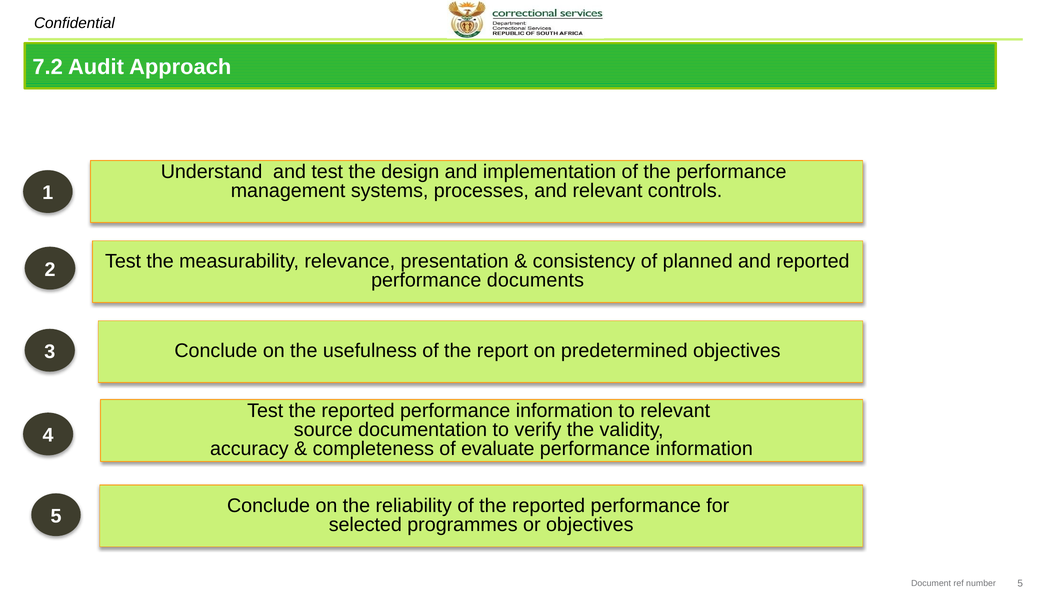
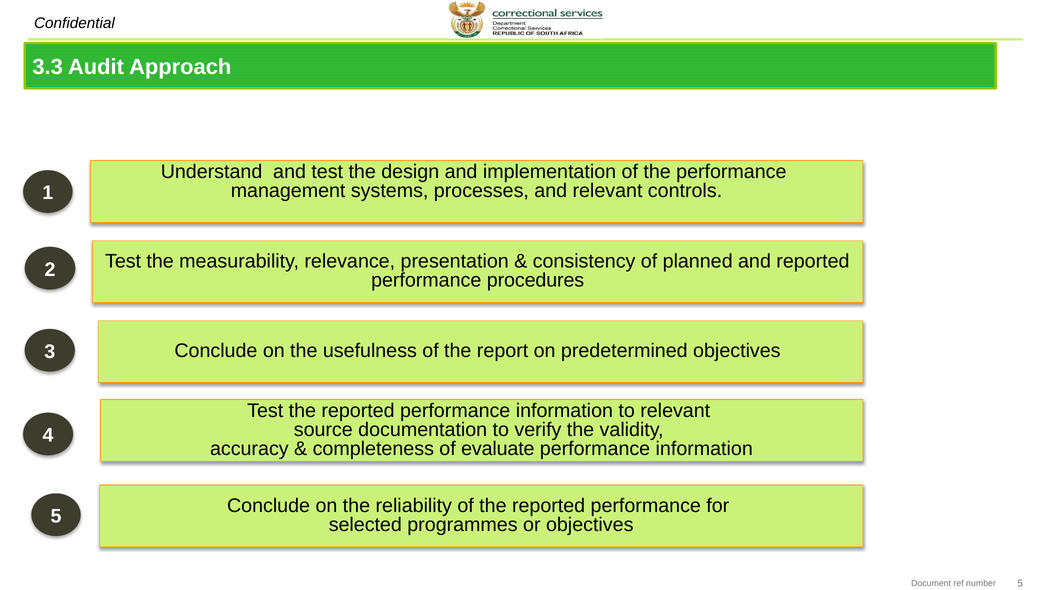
7.2: 7.2 -> 3.3 (48, 67)
documents: documents -> procedures (536, 280)
